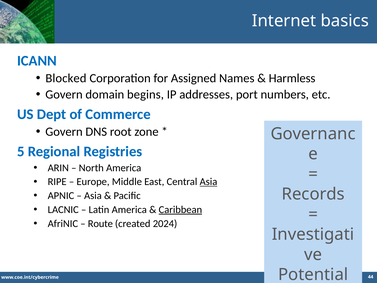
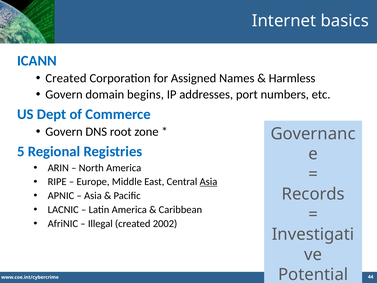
Blocked: Blocked -> Created (66, 78)
Caribbean underline: present -> none (180, 209)
Route: Route -> Illegal (100, 223)
2024: 2024 -> 2002 (165, 223)
